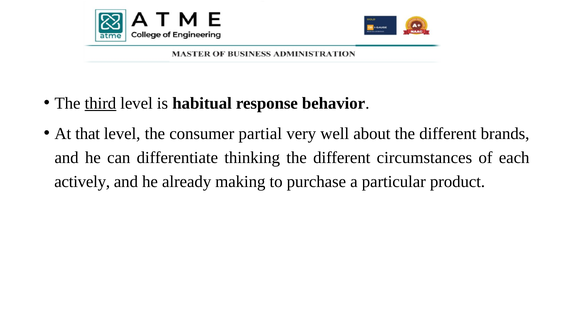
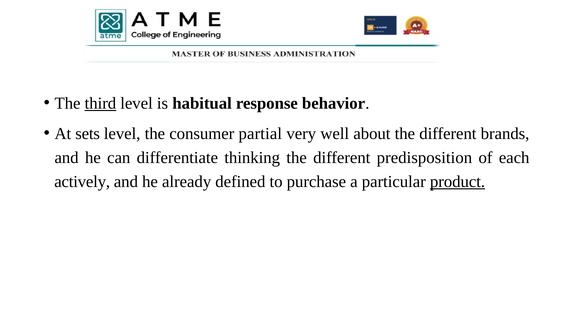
that: that -> sets (88, 133)
circumstances: circumstances -> predisposition (424, 158)
making: making -> defined (240, 182)
product underline: none -> present (458, 182)
